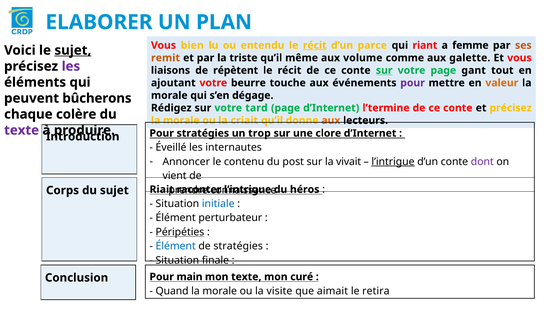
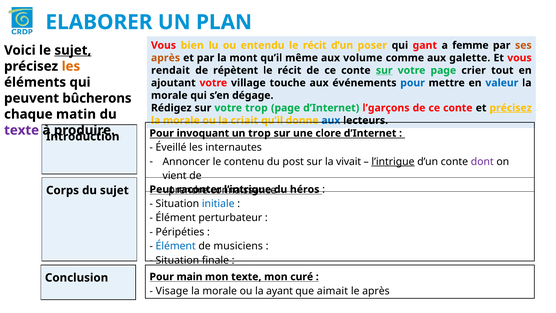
récit underline: present -> none (315, 45)
parce: parce -> poser (372, 45)
riant: riant -> gant (425, 45)
remit: remit -> après (166, 58)
triste: triste -> mont (243, 58)
les colour: purple -> orange (71, 66)
liaisons: liaisons -> rendait (170, 70)
gant: gant -> crier (474, 70)
beurre: beurre -> village (248, 83)
pour colour: purple -> blue (413, 83)
valeur colour: orange -> blue (502, 83)
votre tard: tard -> trop (256, 108)
l’termine: l’termine -> l’garçons (386, 108)
précisez underline: none -> present (511, 108)
colère: colère -> matin (76, 114)
aux colour: orange -> blue (331, 120)
Pour stratégies: stratégies -> invoquant (203, 133)
Riait: Riait -> Peut (162, 189)
Péripéties underline: present -> none (180, 232)
de stratégies: stratégies -> musiciens (238, 246)
Quand: Quand -> Visage (172, 291)
visite: visite -> ayant (280, 291)
le retira: retira -> après (376, 291)
